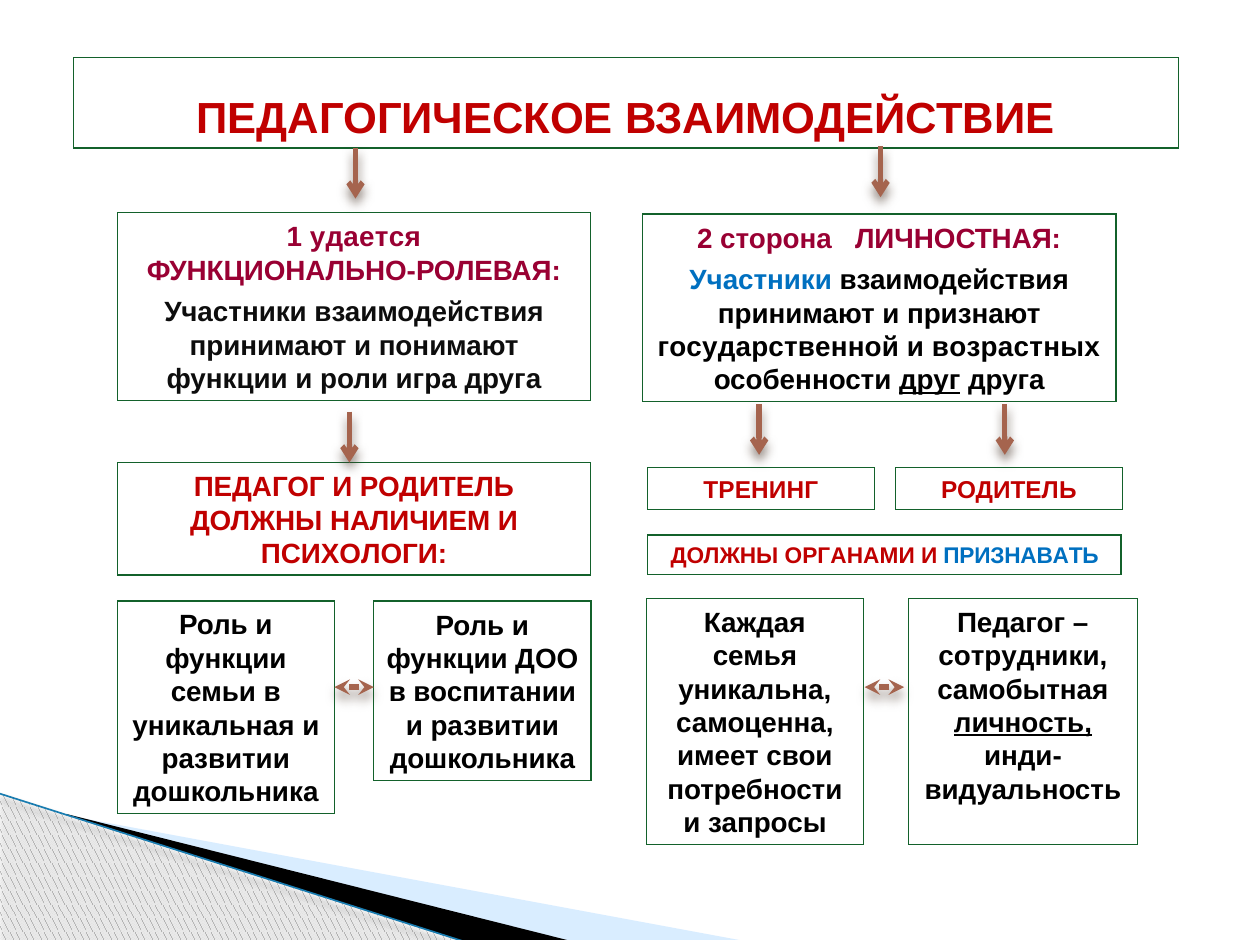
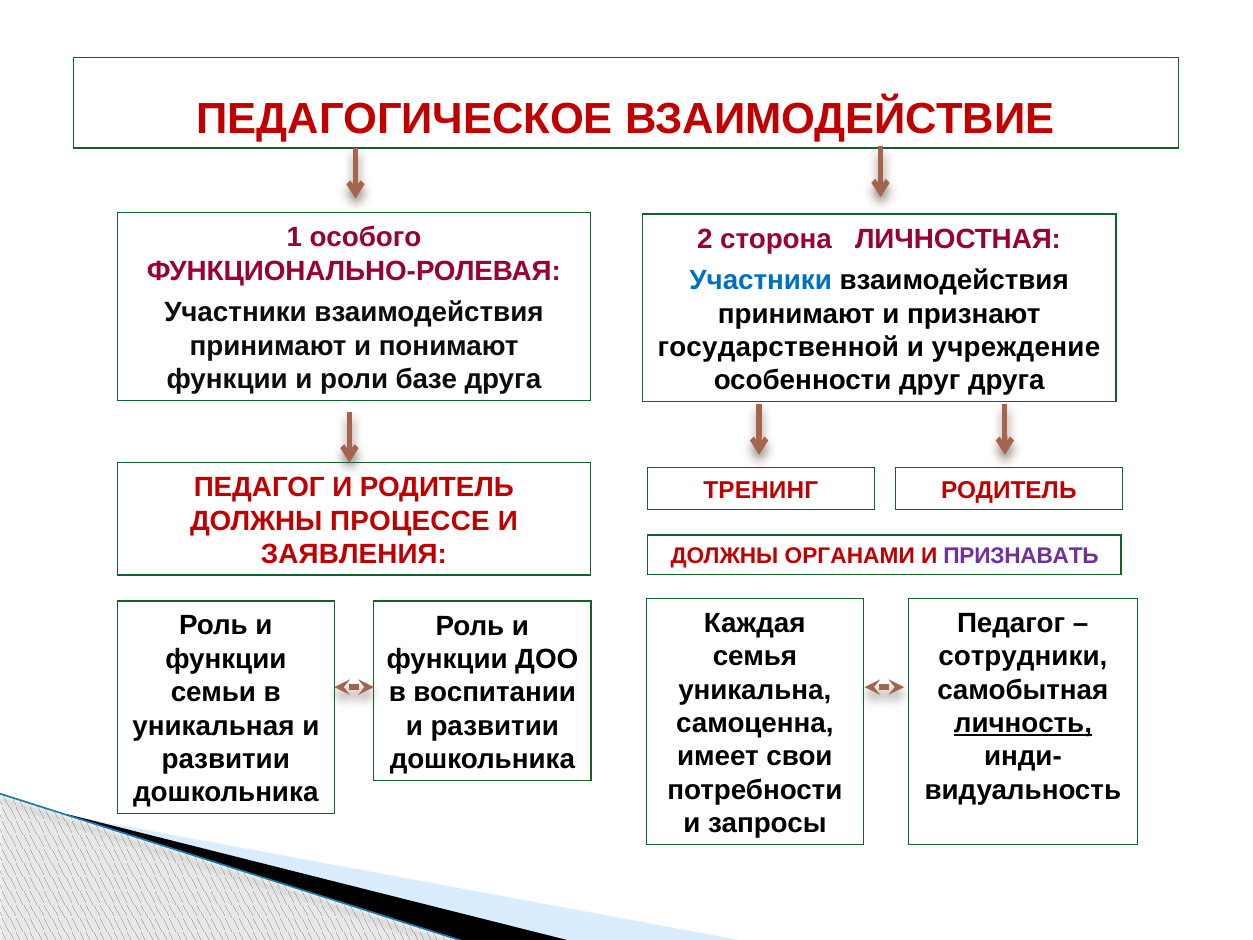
удается: удается -> особого (365, 237)
возрастных: возрастных -> учреждение (1016, 347)
игра: игра -> базе (426, 379)
друг underline: present -> none (930, 381)
НАЛИЧИЕМ: НАЛИЧИЕМ -> ПРОЦЕССЕ (410, 521)
ПСИХОЛОГИ: ПСИХОЛОГИ -> ЗАЯВЛЕНИЯ (354, 554)
ПРИЗНАВАТЬ colour: blue -> purple (1021, 556)
